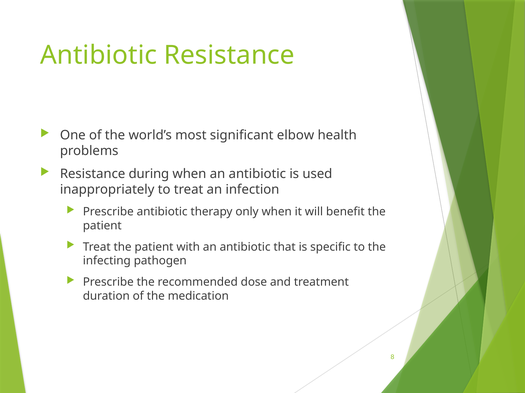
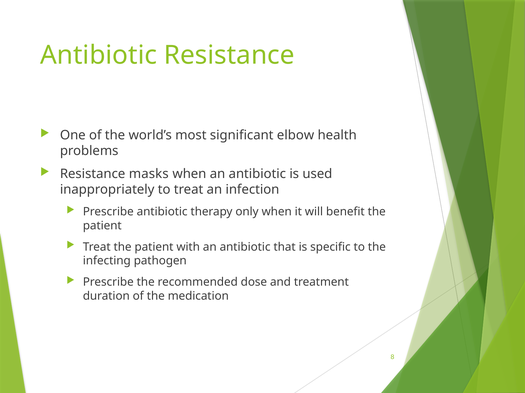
during: during -> masks (149, 174)
